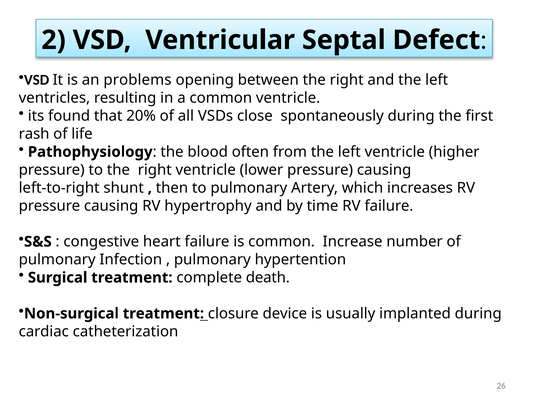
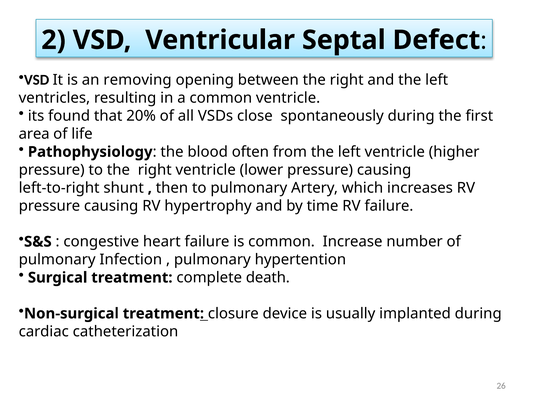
problems: problems -> removing (138, 80)
rash: rash -> area (34, 134)
